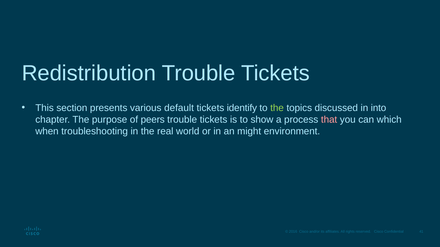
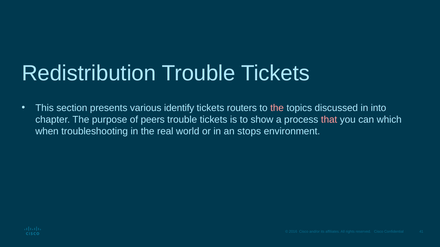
default: default -> identify (179, 108)
identify: identify -> routers (242, 108)
the colour: light green -> pink (277, 108)
might: might -> stops (249, 132)
